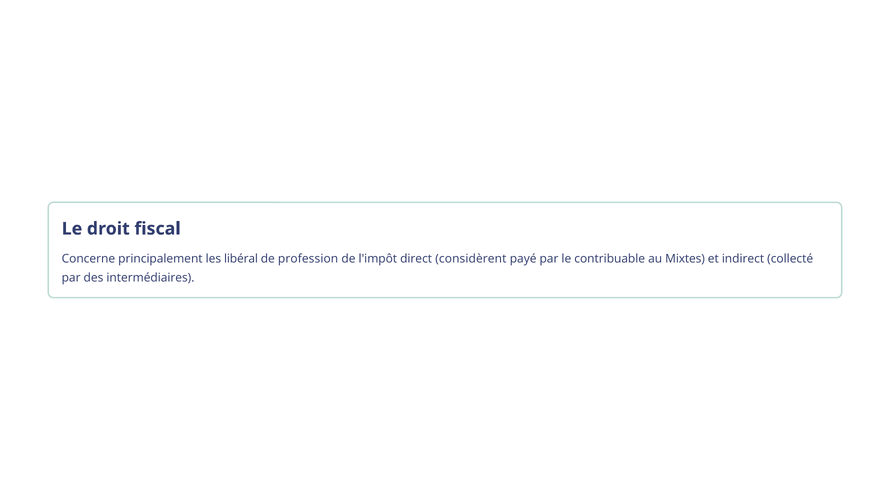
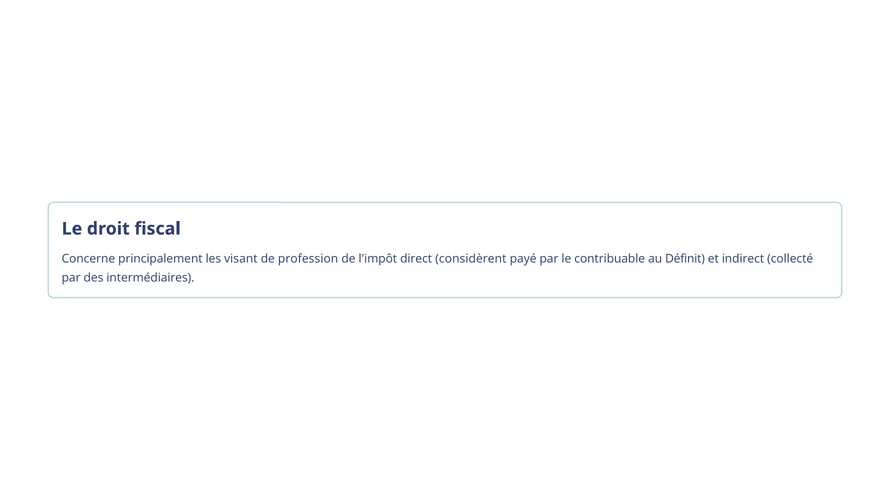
libéral: libéral -> visant (241, 259)
Mixtes: Mixtes -> Définit (685, 259)
